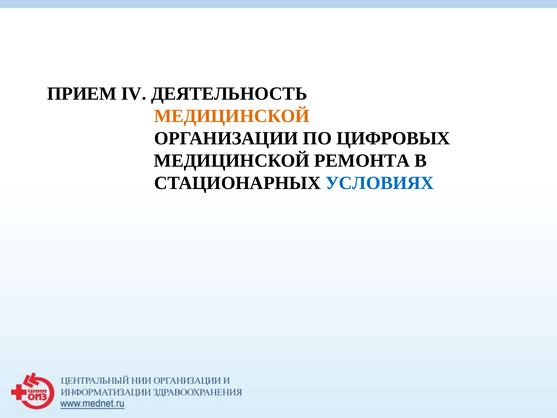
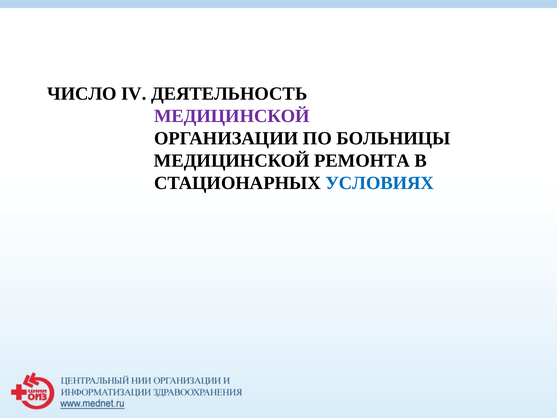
ПРИЕМ: ПРИЕМ -> ЧИСЛО (82, 94)
МЕДИЦИНСКОЙ colour: orange -> purple (232, 116)
ЦИФРОВЫХ: ЦИФРОВЫХ -> БОЛЬНИЦЫ (393, 138)
